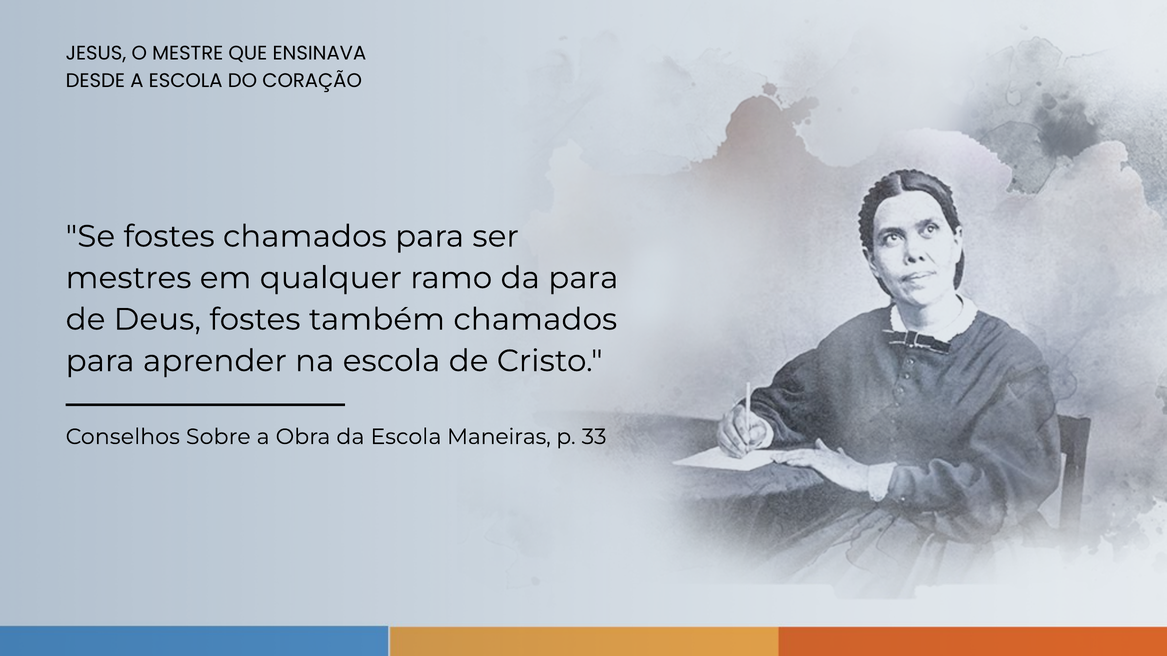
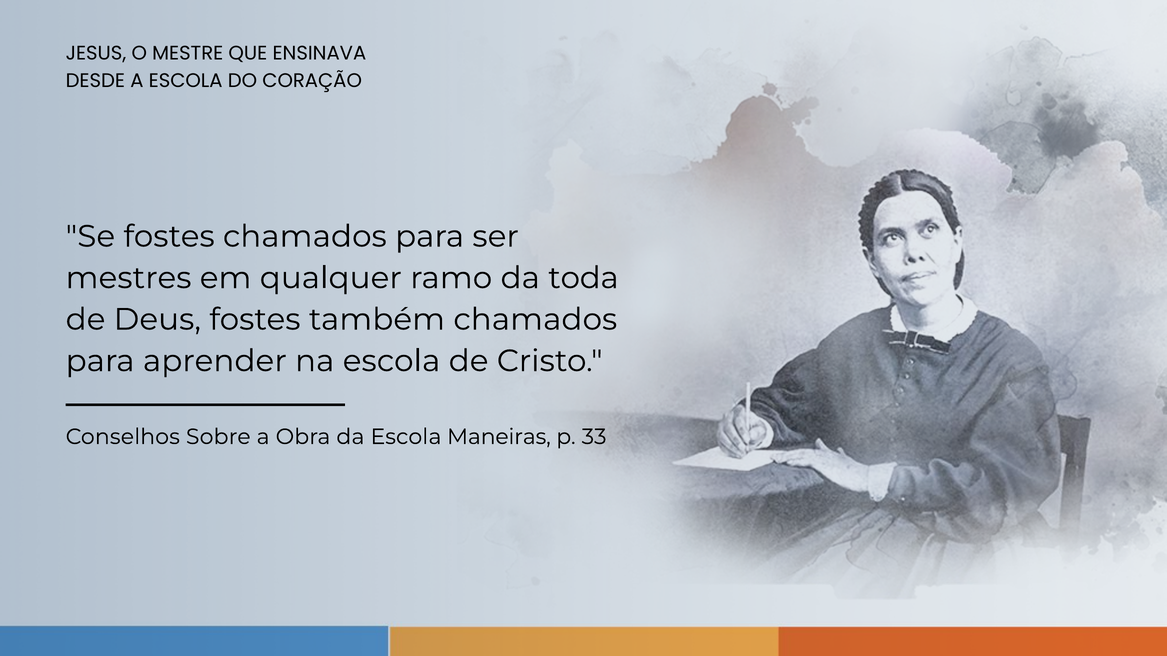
da para: para -> toda (583, 278)
